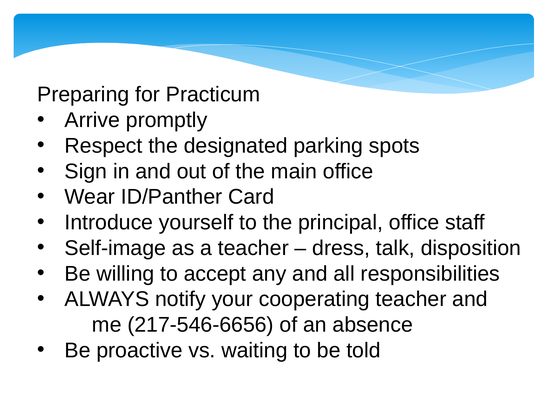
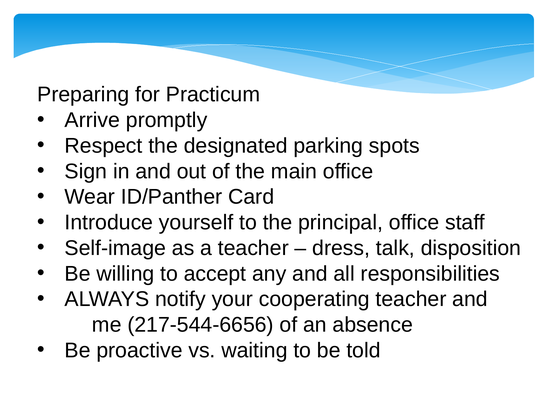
217-546-6656: 217-546-6656 -> 217-544-6656 (201, 324)
